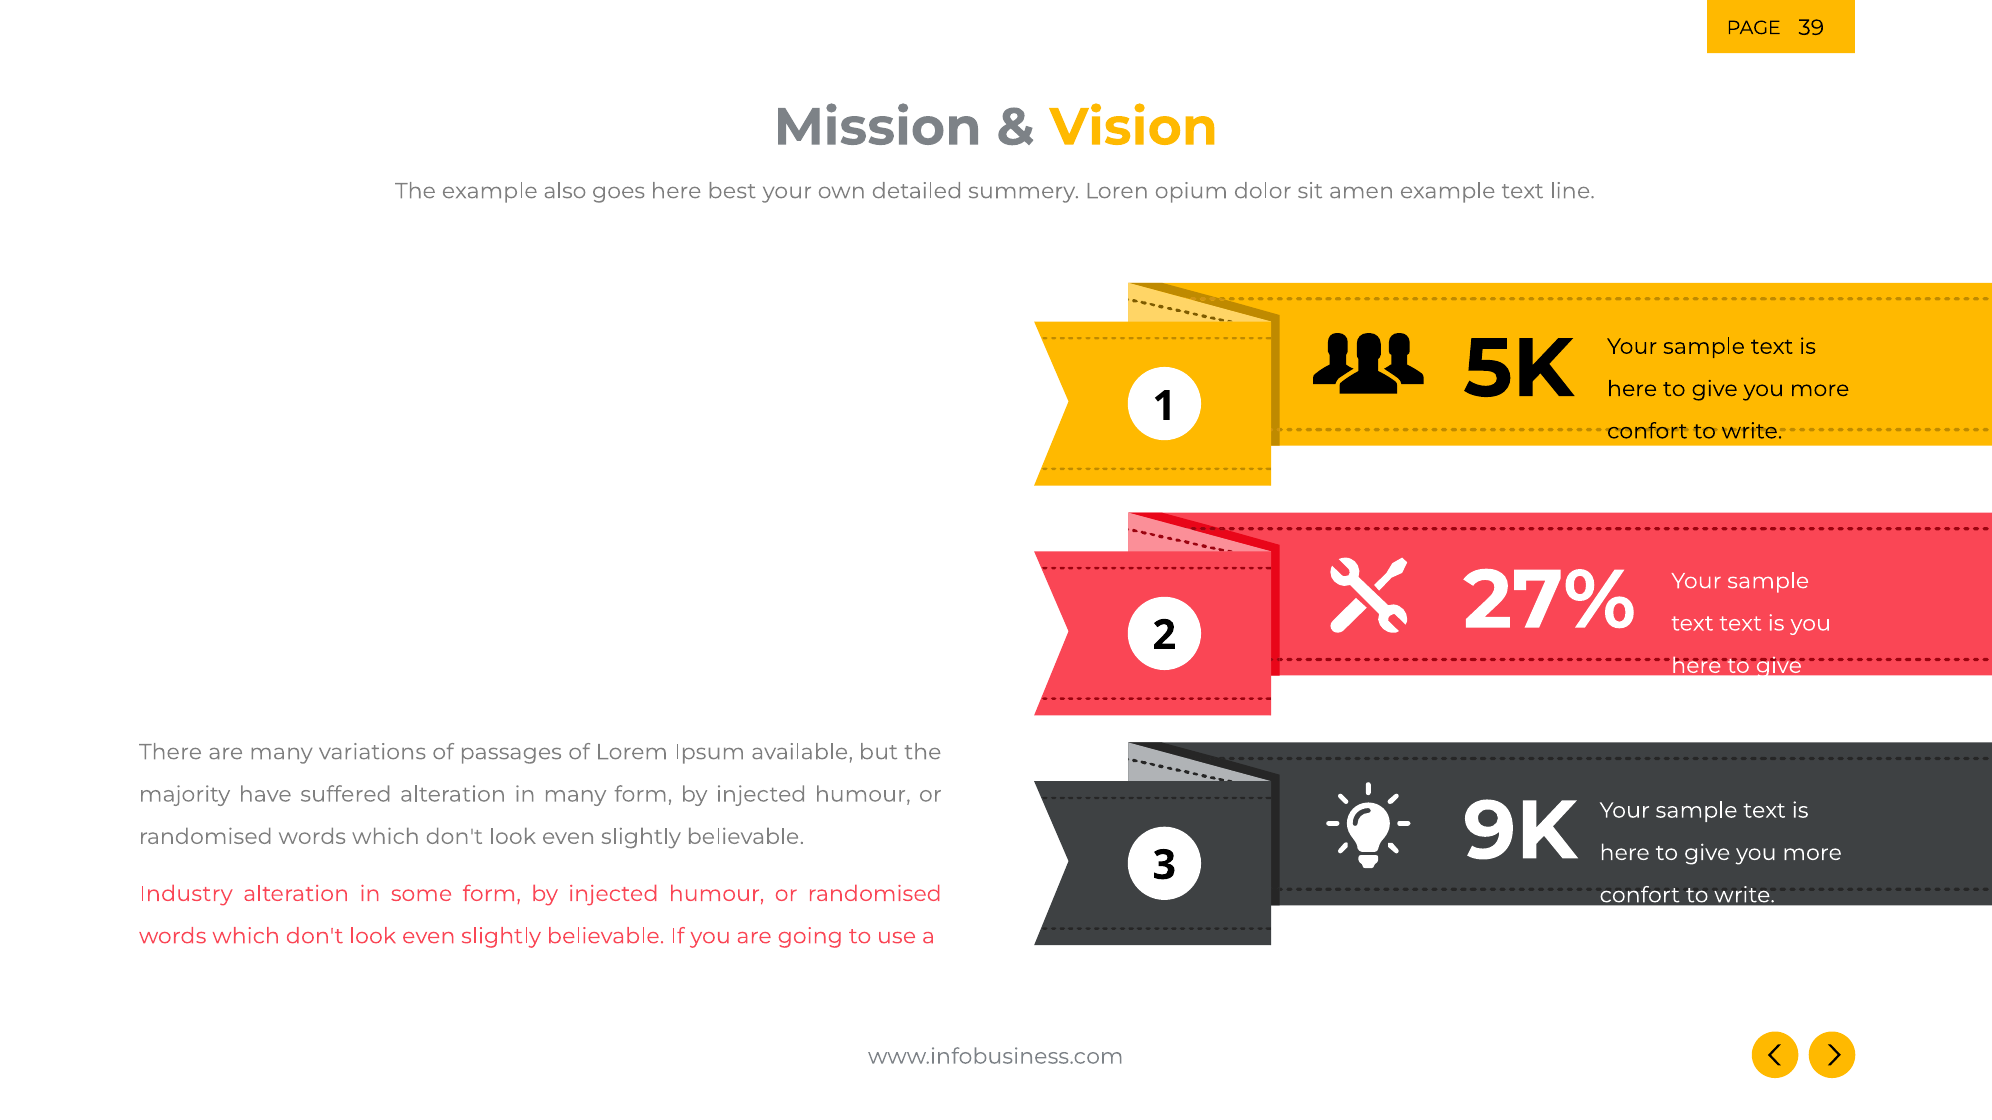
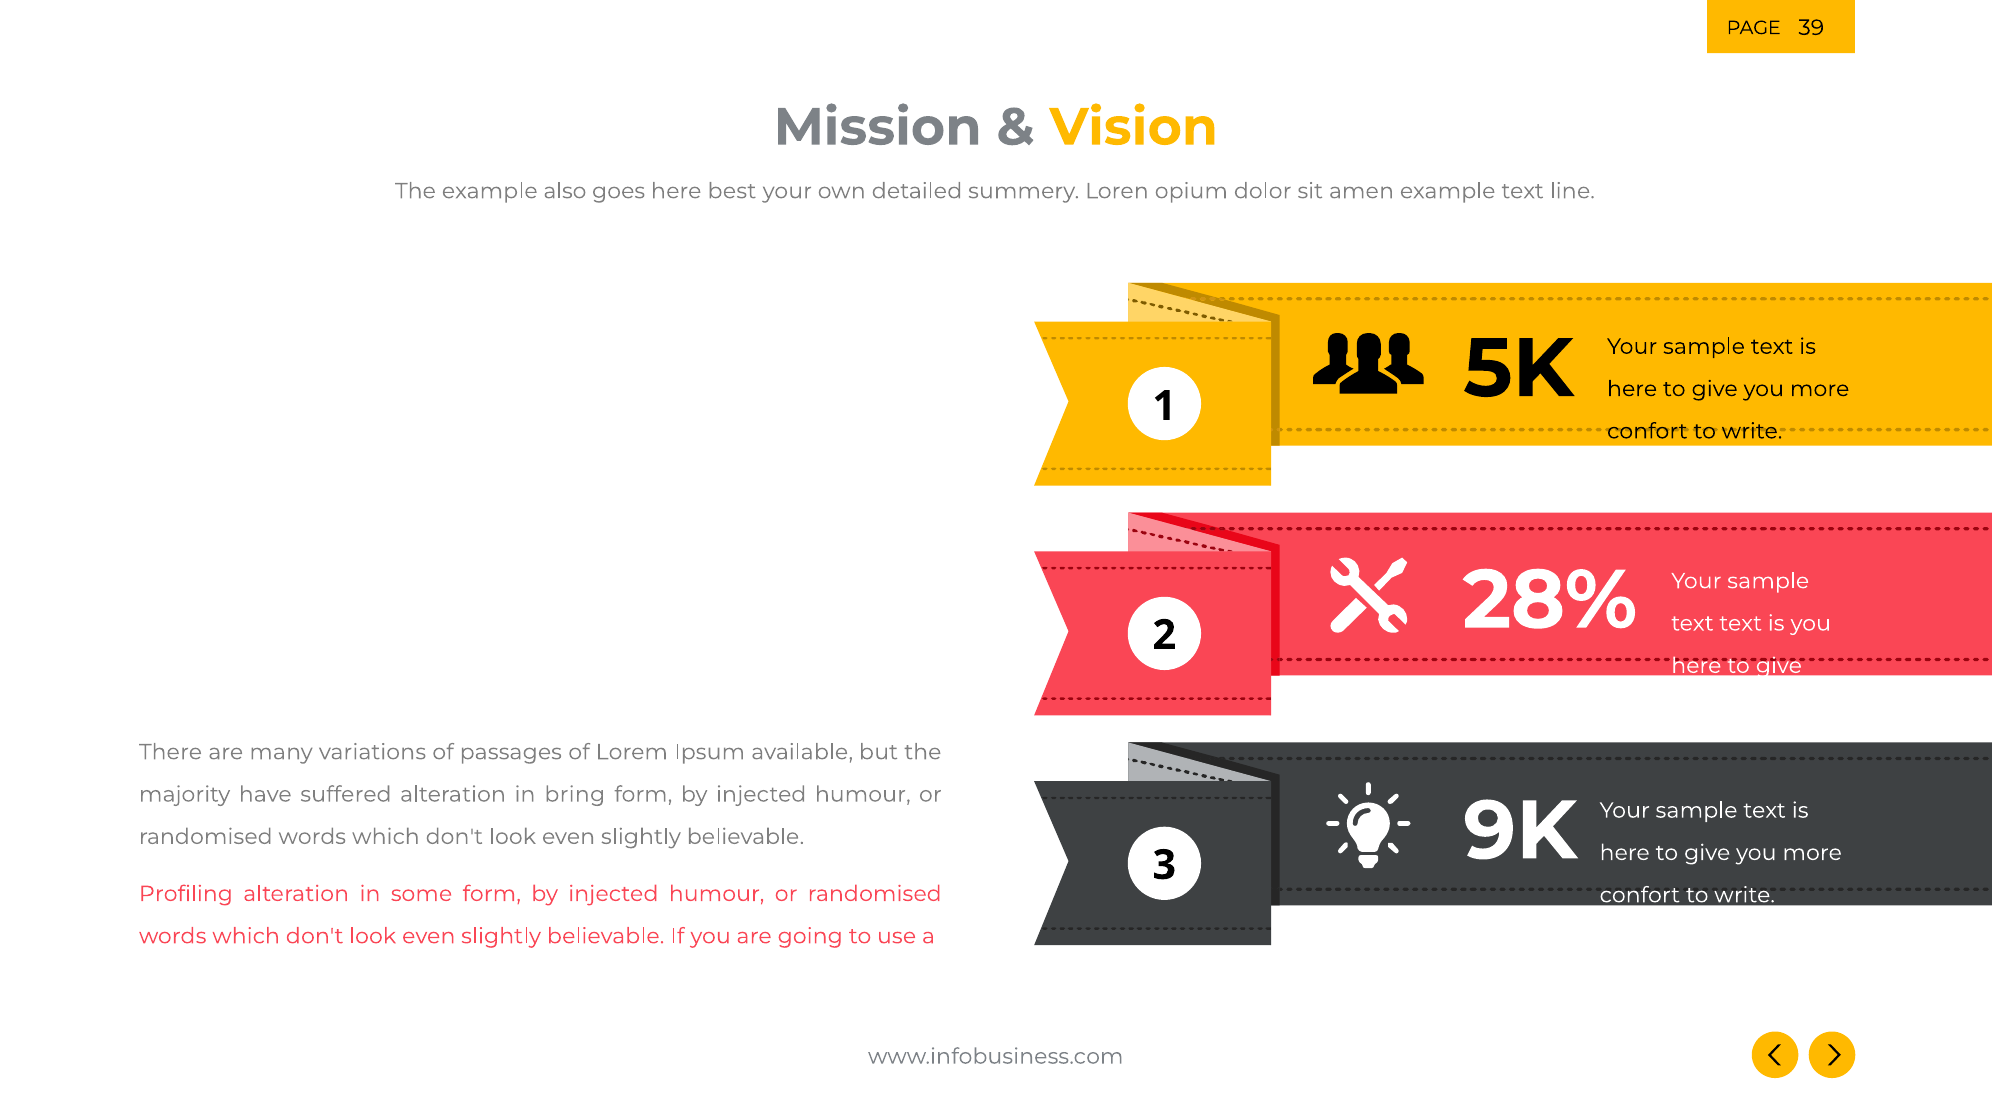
27%: 27% -> 28% (1550, 601)
in many: many -> bring (575, 795)
Industry: Industry -> Profiling (186, 894)
